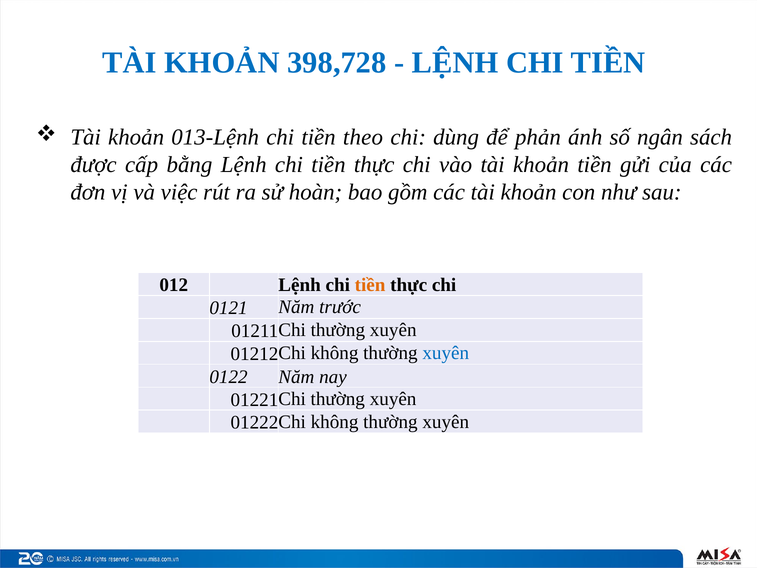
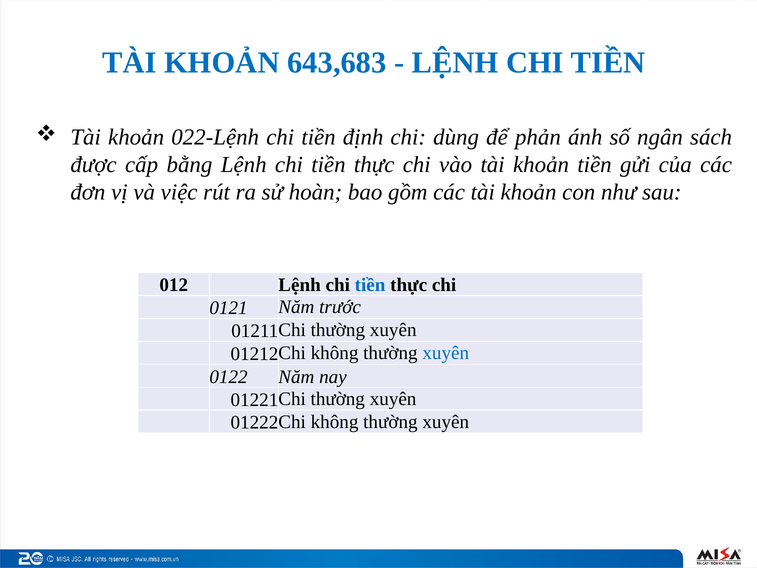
398,728: 398,728 -> 643,683 (337, 63)
013-Lệnh: 013-Lệnh -> 022-Lệnh (215, 137)
theo: theo -> định (363, 137)
tiền colour: orange -> blue (370, 285)
